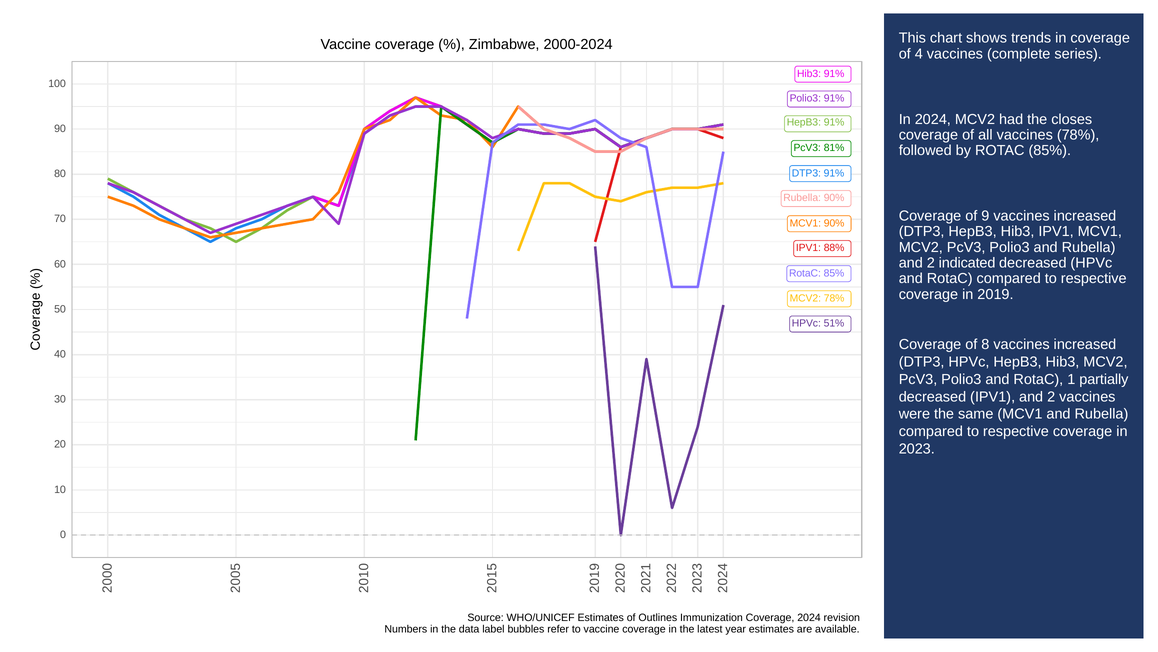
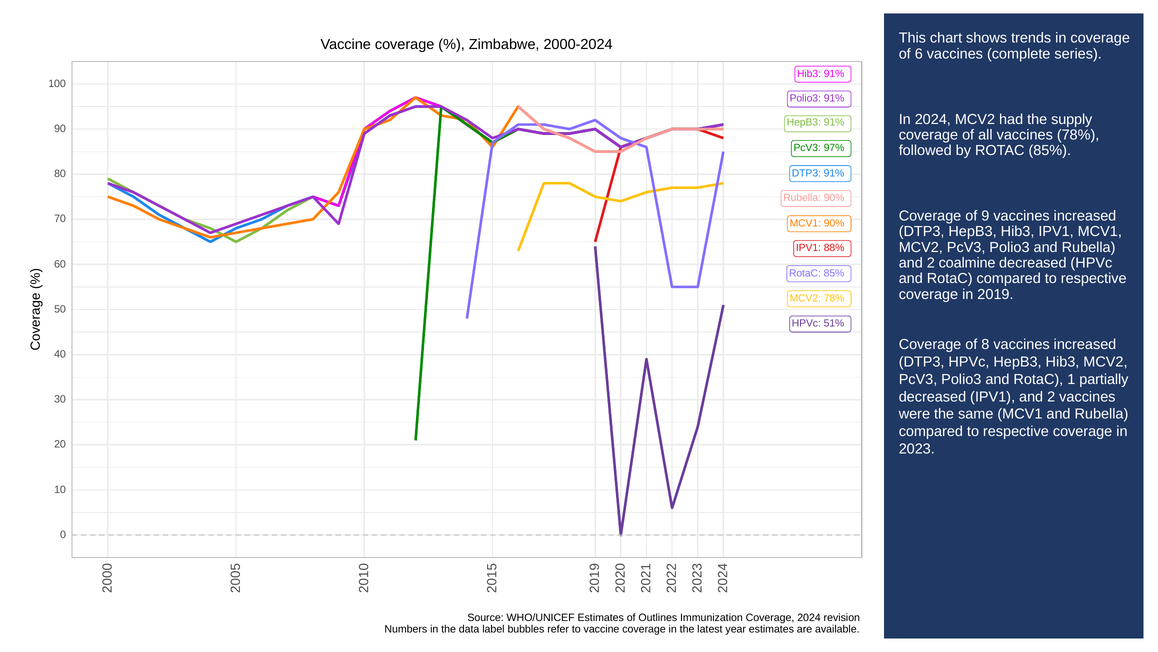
of 4: 4 -> 6 (919, 54)
closes: closes -> supply (1072, 119)
81%: 81% -> 97% (834, 148)
indicated: indicated -> coalmine (967, 263)
